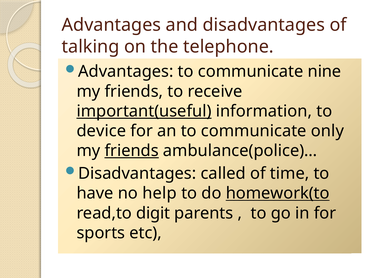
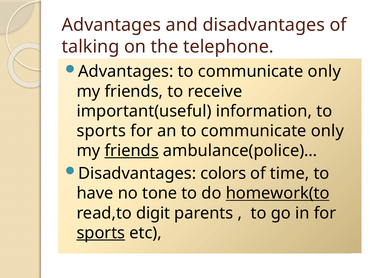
Advantages to communicate nine: nine -> only (324, 71)
important(useful underline: present -> none (144, 111)
device: device -> sports (101, 131)
called: called -> colors (223, 173)
help: help -> tone (160, 193)
sports underline: none -> present (101, 232)
